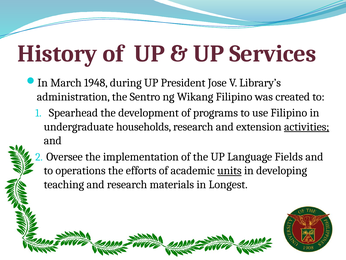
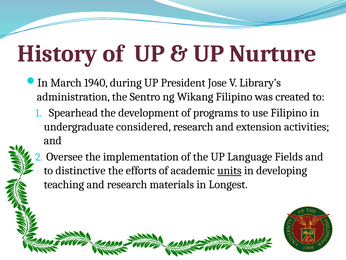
Services: Services -> Nurture (273, 54)
1948: 1948 -> 1940 (96, 83)
households: households -> considered (143, 126)
activities underline: present -> none (307, 126)
operations: operations -> distinctive (80, 170)
